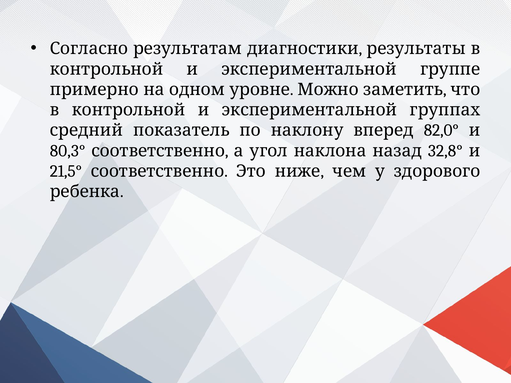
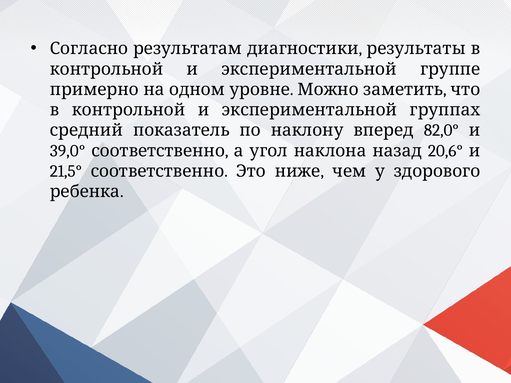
80,3°: 80,3° -> 39,0° (68, 151)
32,8°: 32,8° -> 20,6° (445, 151)
